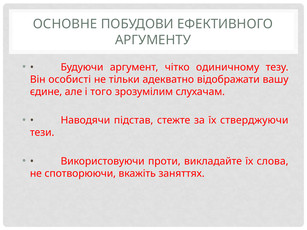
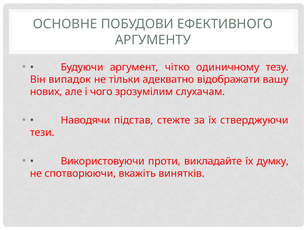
особисті: особисті -> випадок (70, 80)
єдине: єдине -> нових (46, 92)
того: того -> чого (101, 92)
слова: слова -> думку (273, 161)
заняттях: заняттях -> винятків (181, 174)
